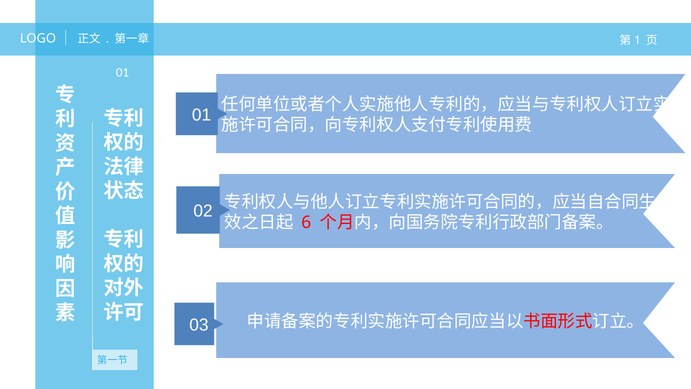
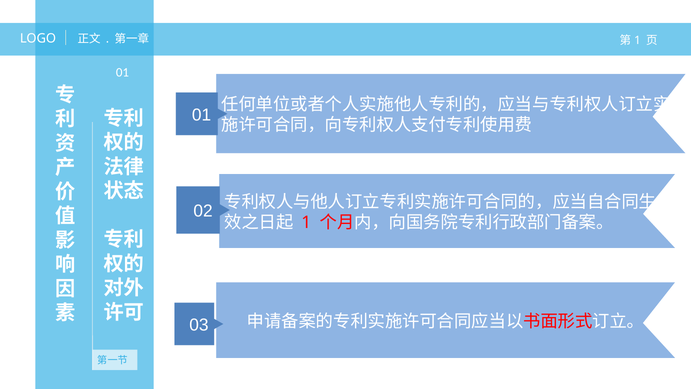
6: 6 -> 1 (306, 222)
